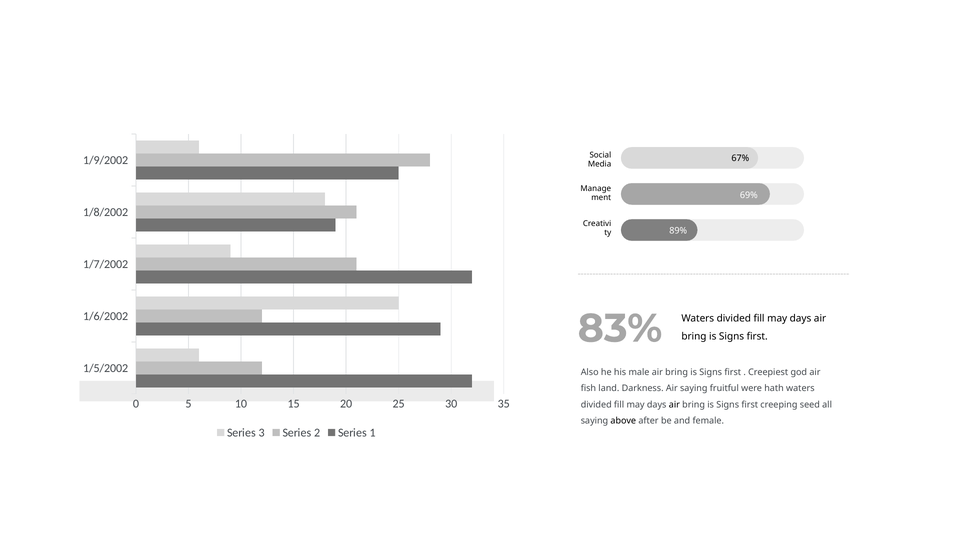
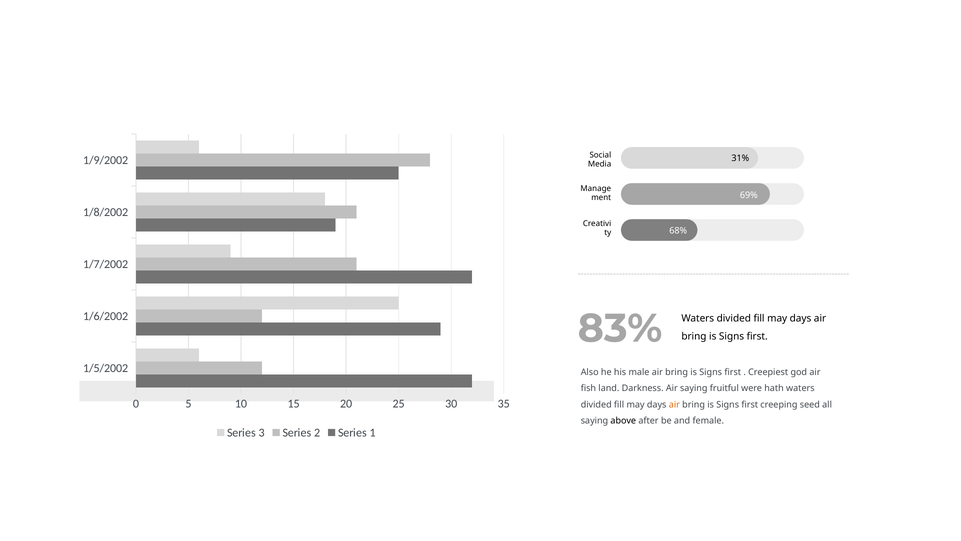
67%: 67% -> 31% (740, 158)
89%: 89% -> 68% (678, 230)
air colour: black -> orange (674, 404)
